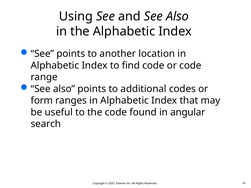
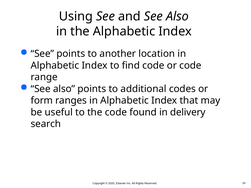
angular: angular -> delivery (188, 112)
